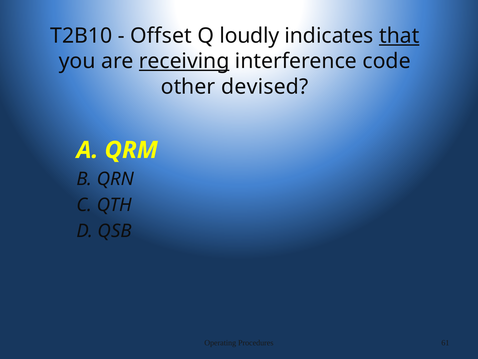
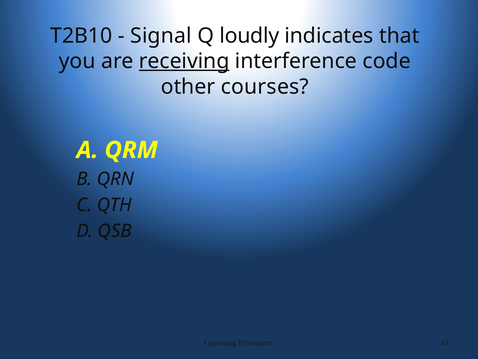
Offset: Offset -> Signal (161, 36)
that underline: present -> none (399, 36)
devised: devised -> courses (265, 87)
